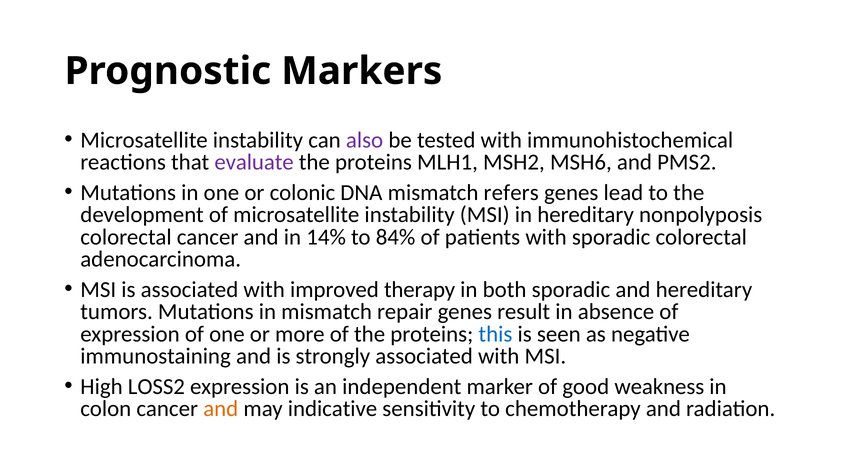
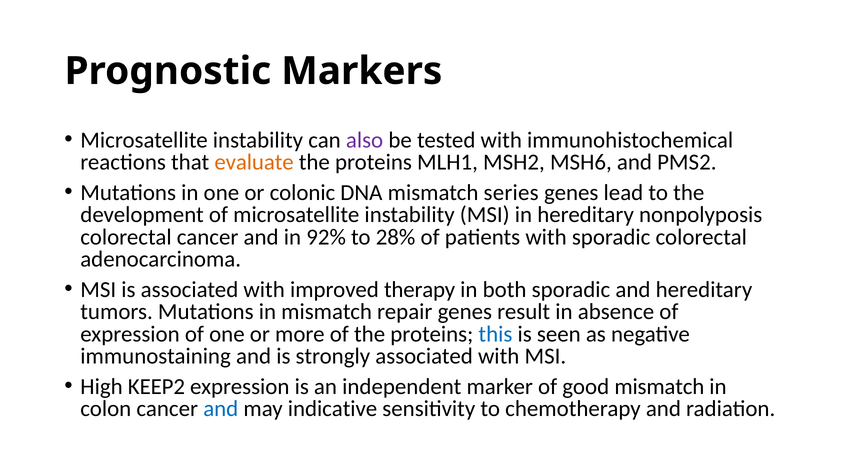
evaluate colour: purple -> orange (254, 162)
refers: refers -> series (511, 193)
14%: 14% -> 92% (326, 237)
84%: 84% -> 28% (396, 237)
LOSS2: LOSS2 -> KEEP2 (156, 386)
good weakness: weakness -> mismatch (659, 386)
and colour: orange -> blue (221, 409)
